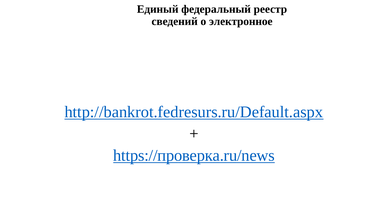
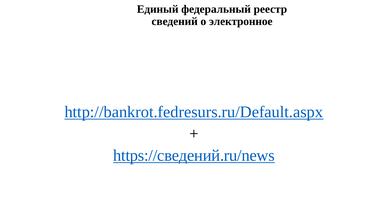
https://проверка.ru/news: https://проверка.ru/news -> https://сведений.ru/news (194, 156)
